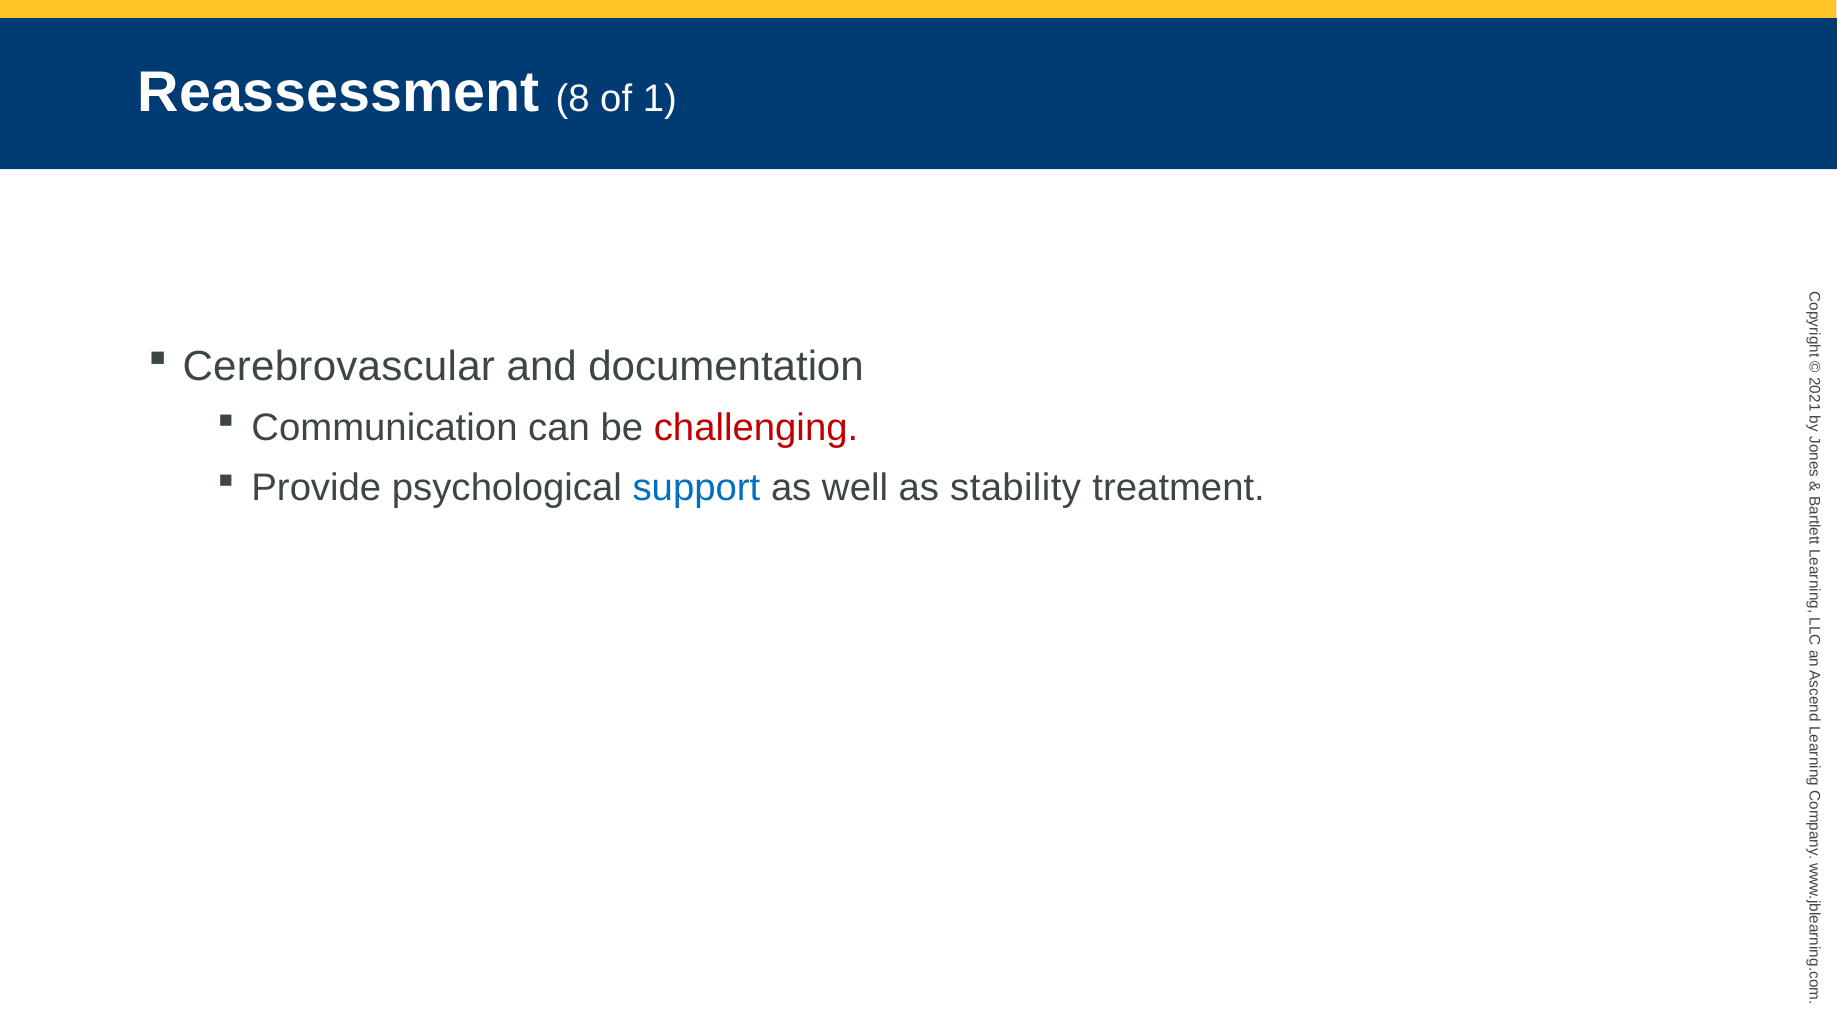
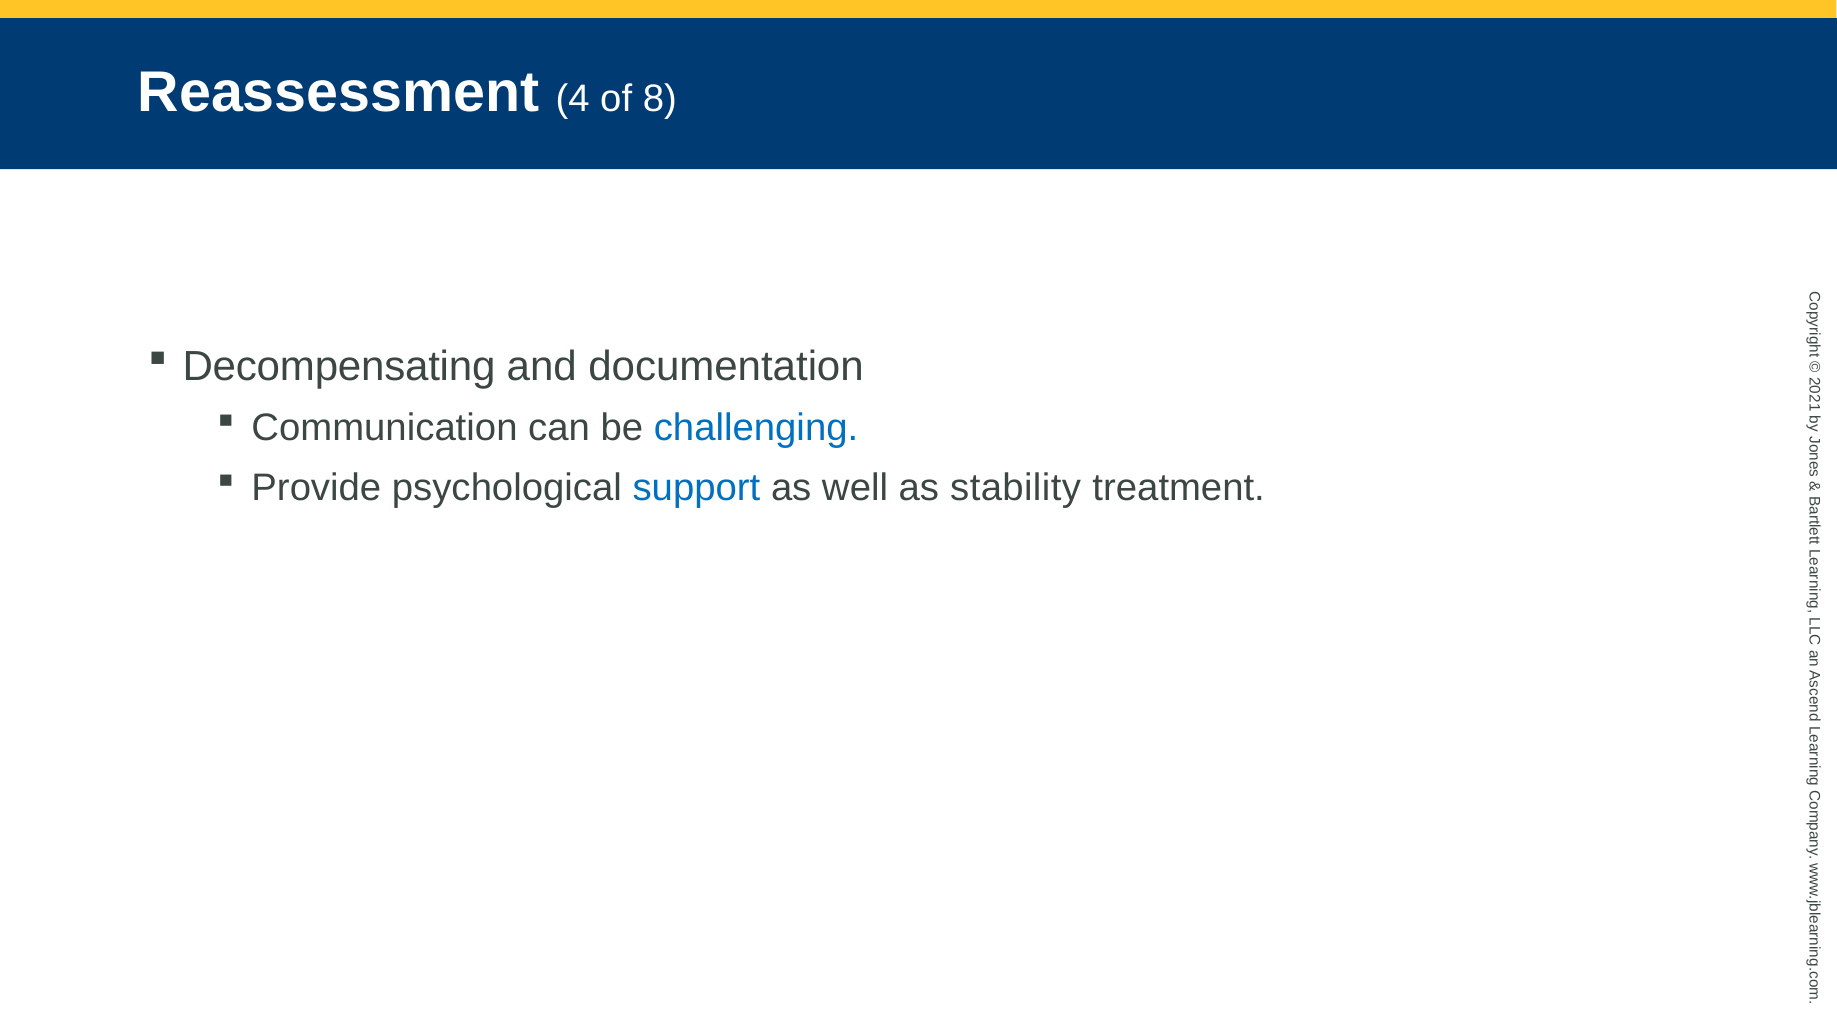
8: 8 -> 4 (573, 99)
of 1: 1 -> 8 (660, 99)
Cerebrovascular: Cerebrovascular -> Decompensating (339, 367)
challenging colour: red -> blue (756, 428)
